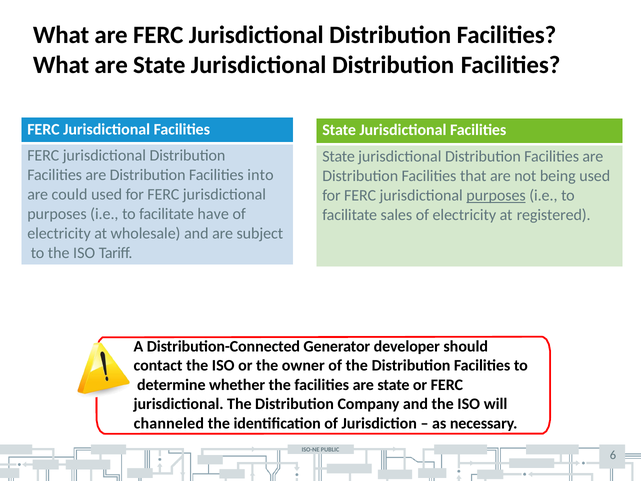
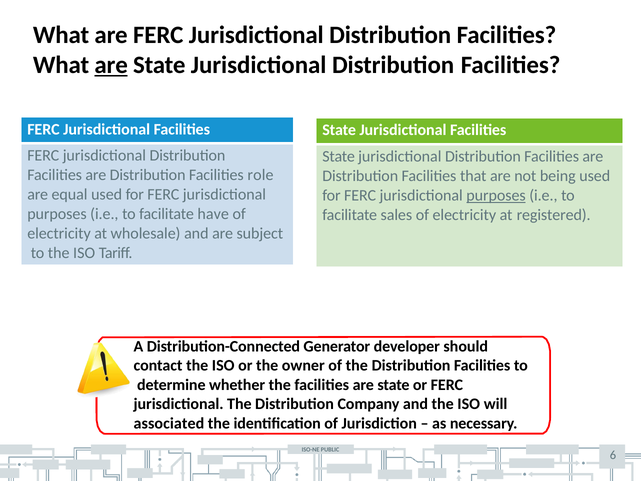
are underline: none -> present (111, 65)
into: into -> role (261, 175)
could: could -> equal (70, 194)
channeled: channeled -> associated (169, 423)
